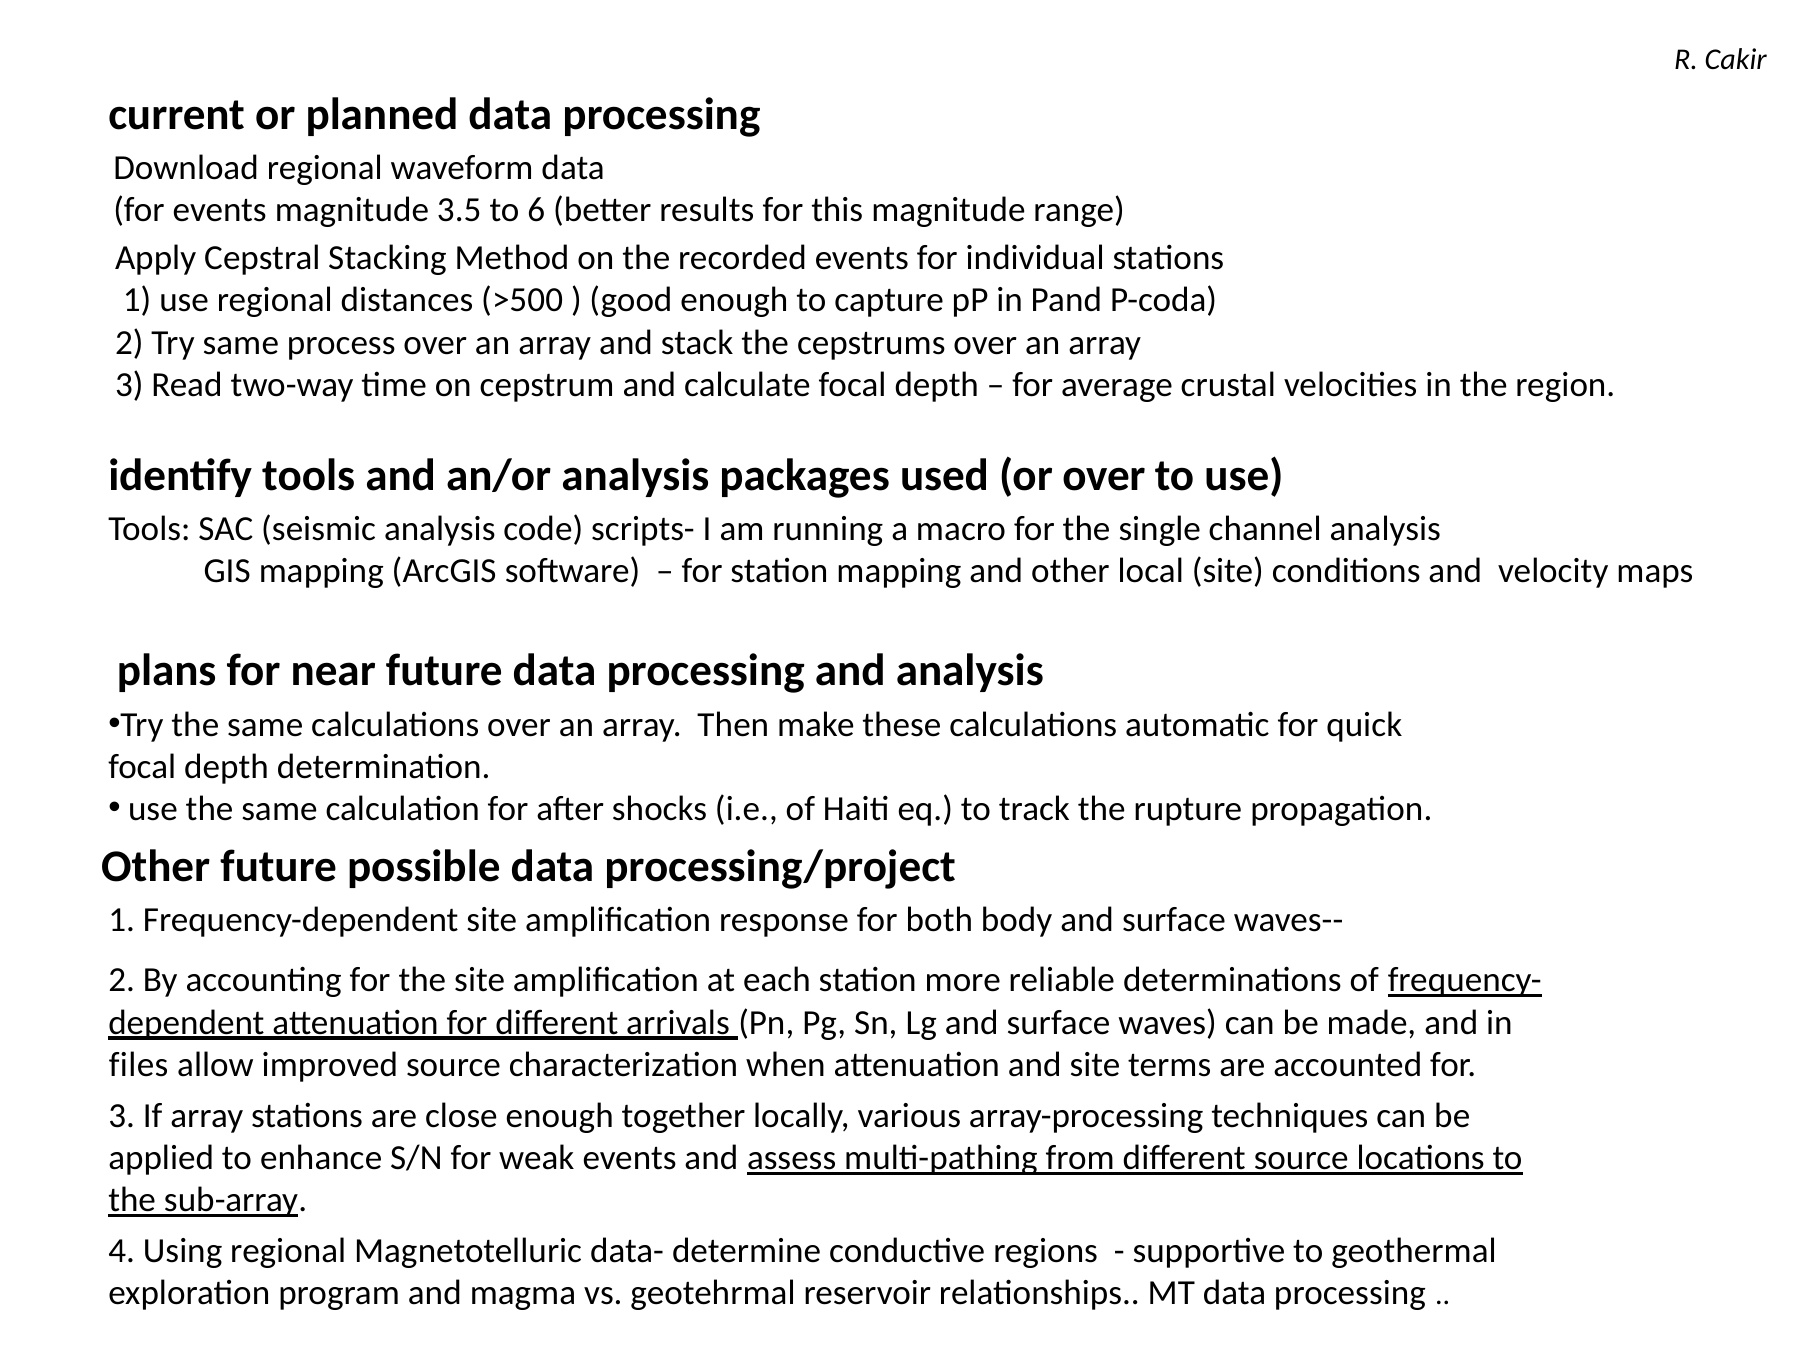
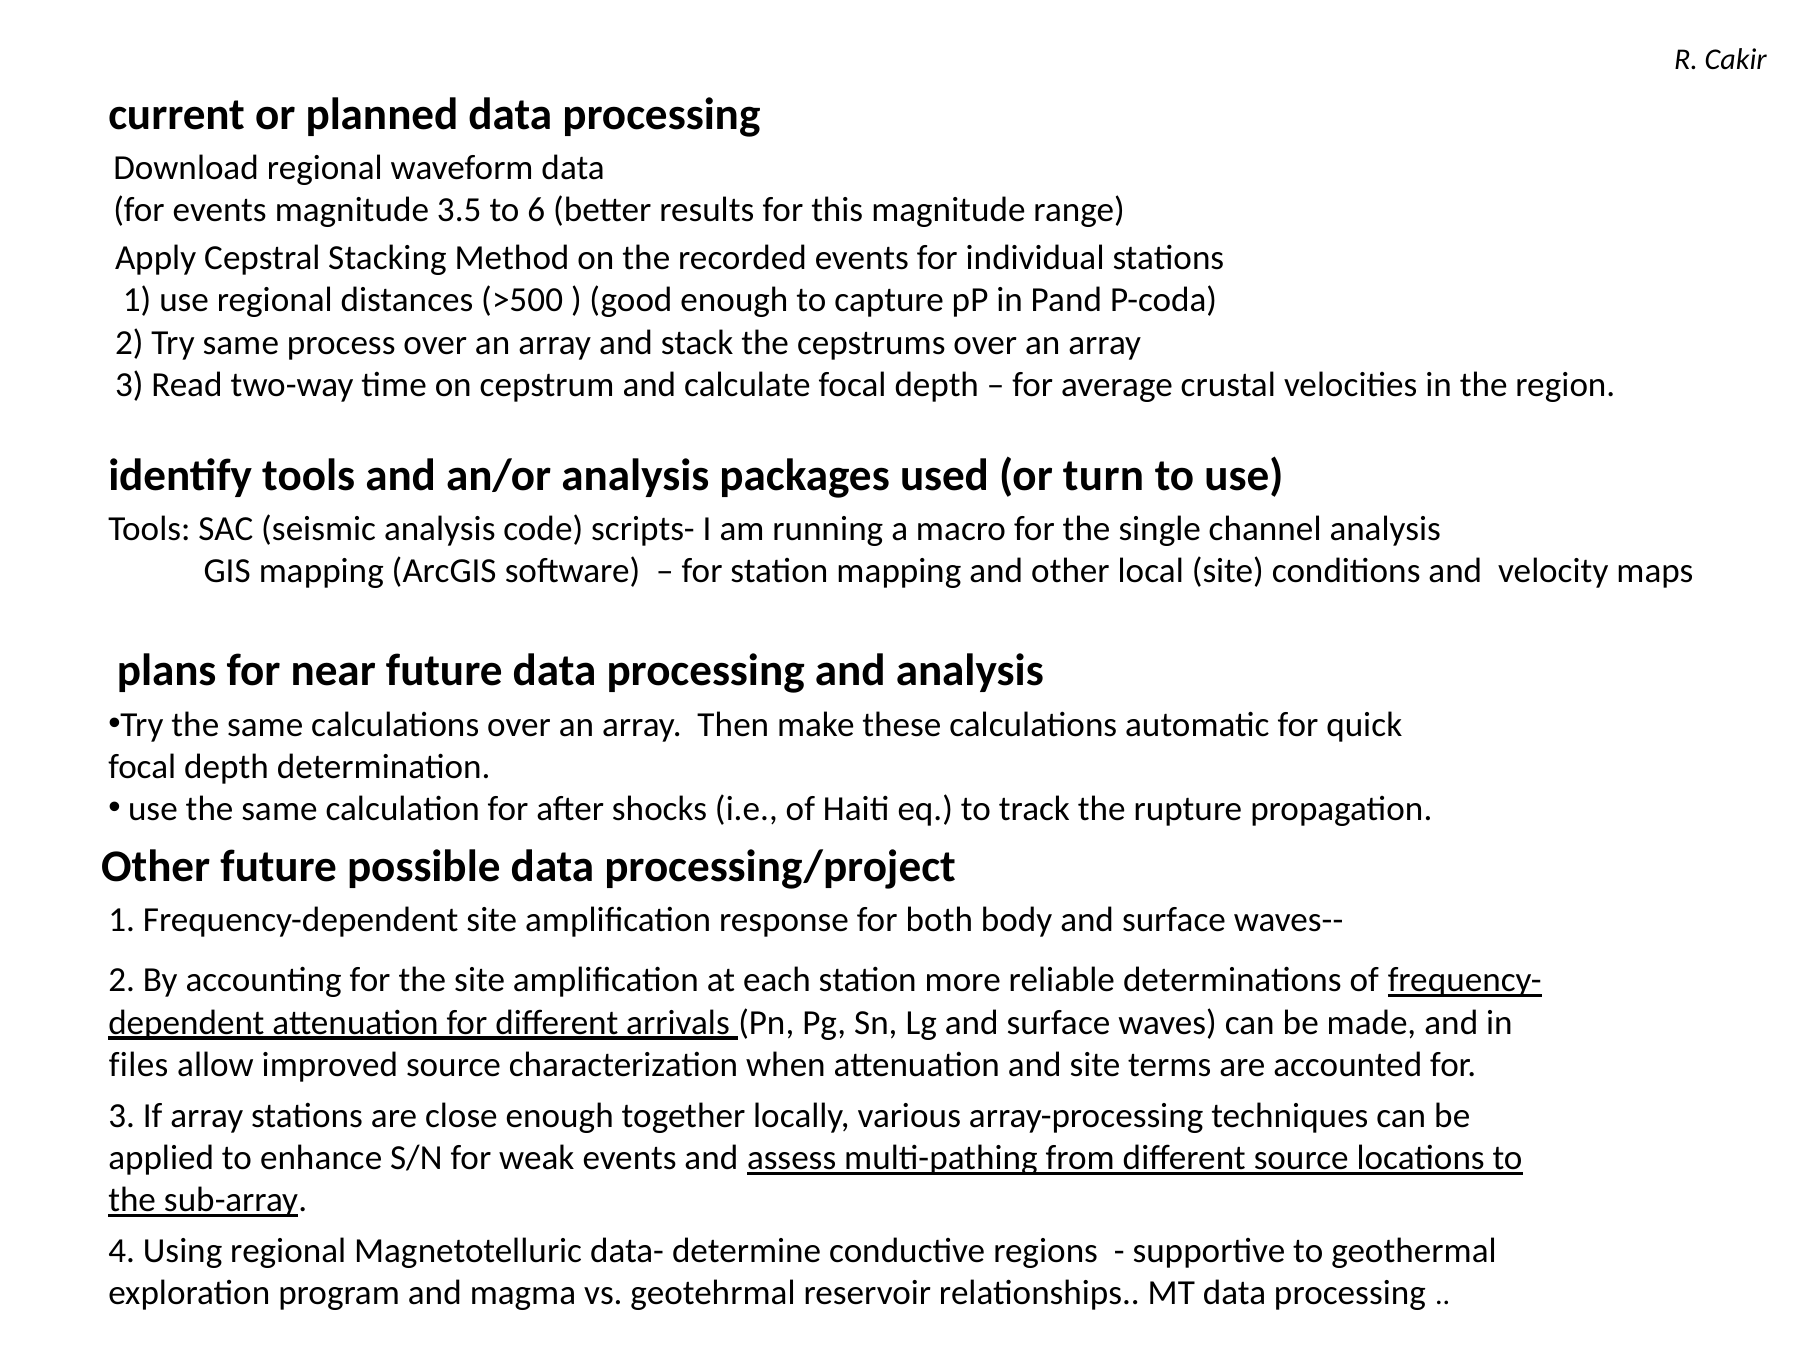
or over: over -> turn (1104, 476)
